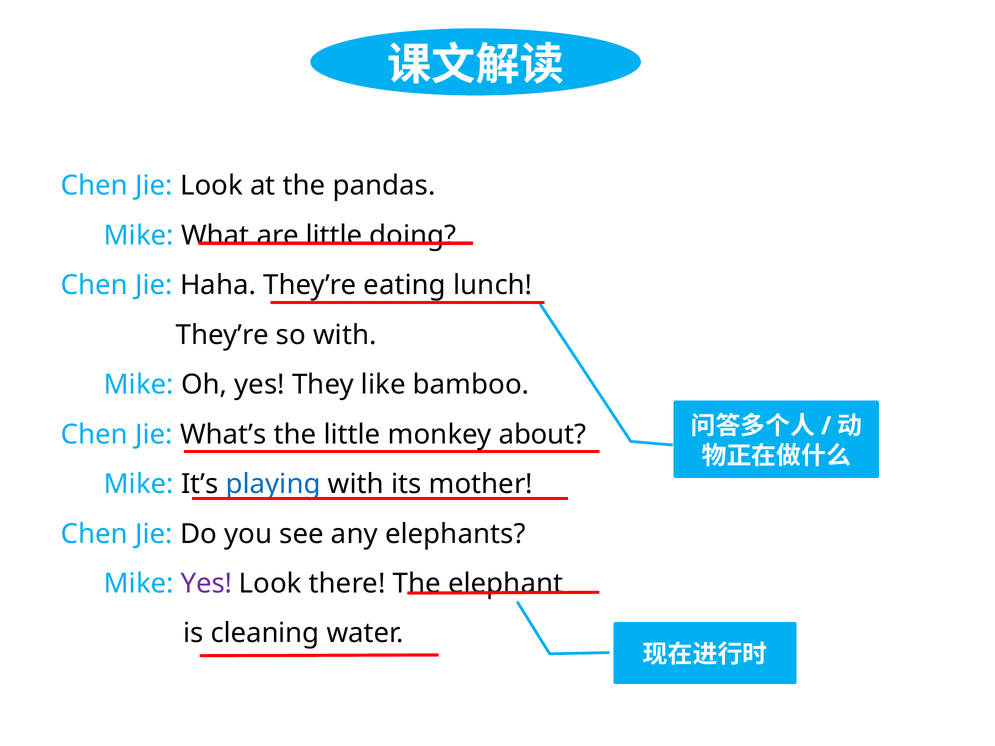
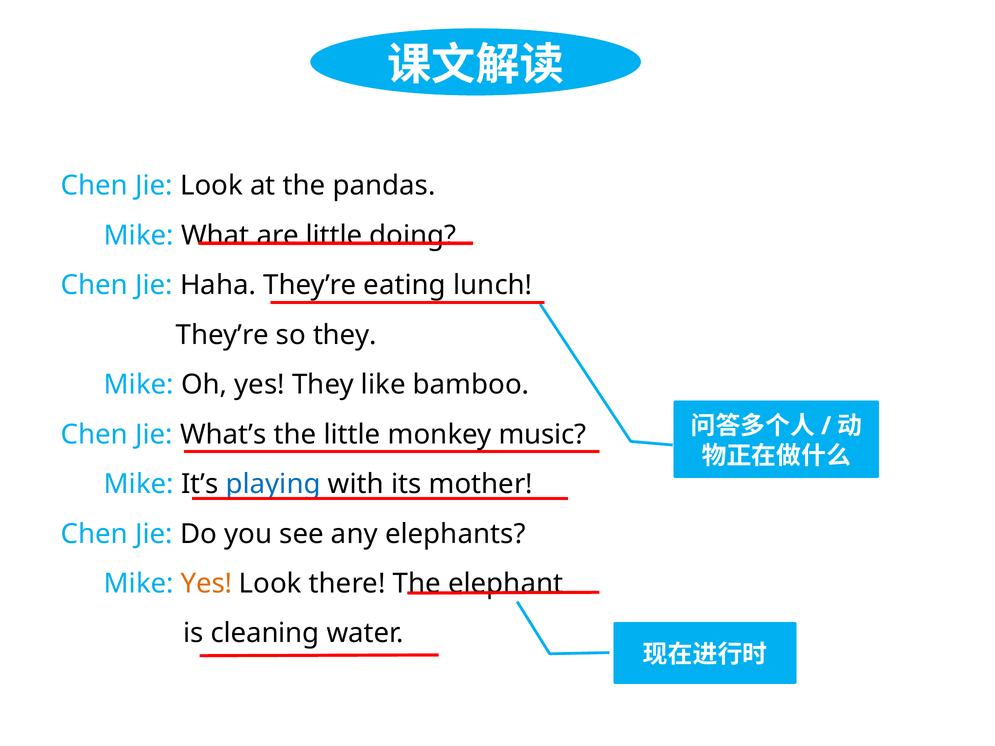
so with: with -> they (345, 335)
about: about -> music (542, 435)
Yes colour: purple -> orange (207, 584)
